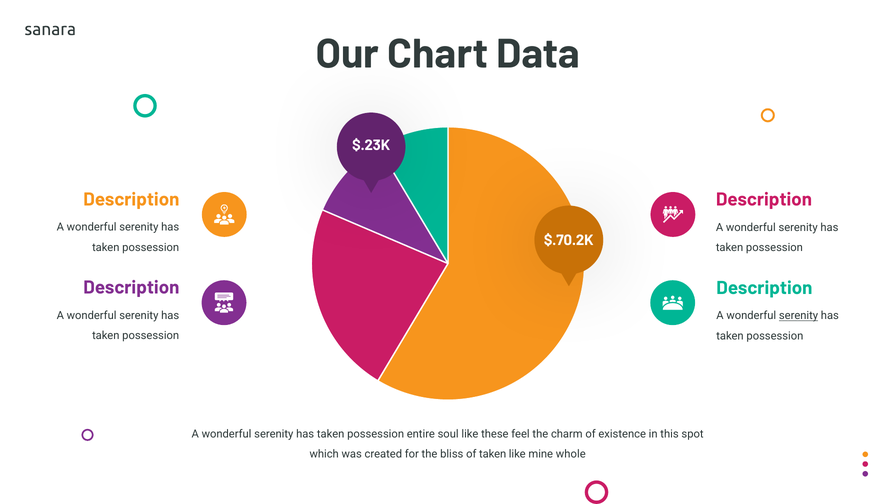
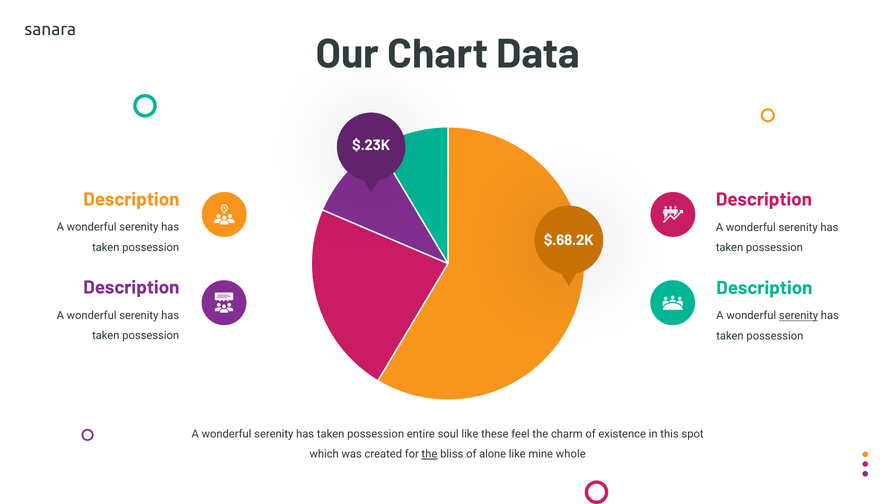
$.70.2K: $.70.2K -> $.68.2K (569, 240)
the underline: none -> present (429, 454)
of taken: taken -> alone (493, 454)
